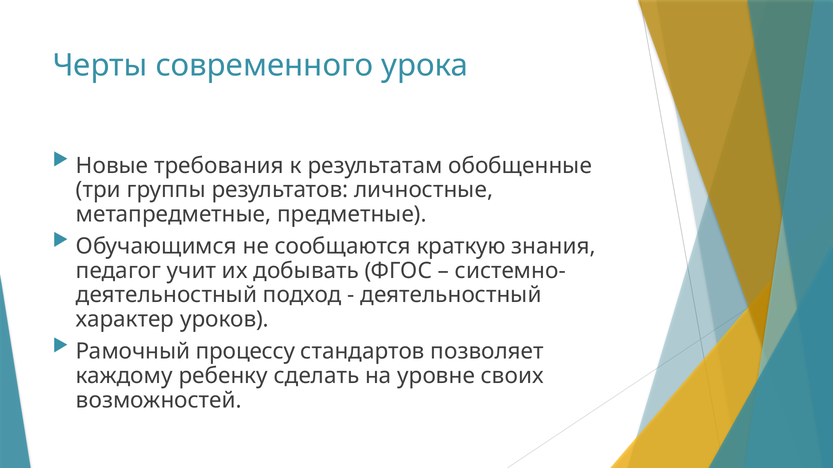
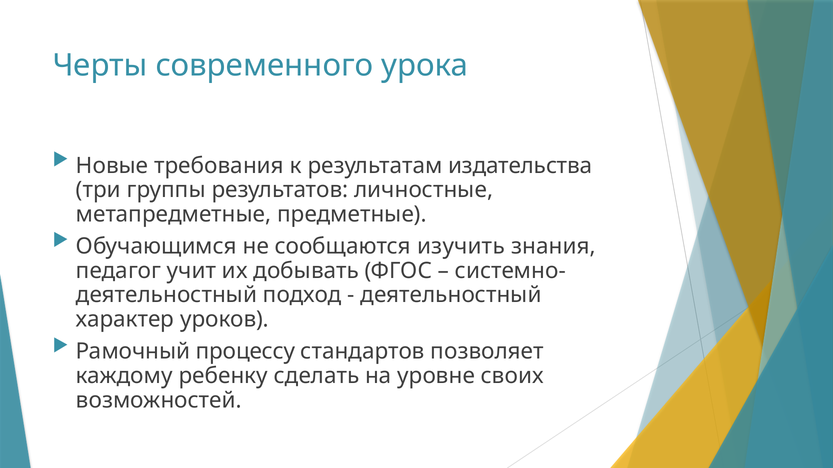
обобщенные: обобщенные -> издательства (520, 166)
краткую: краткую -> изучить (461, 247)
